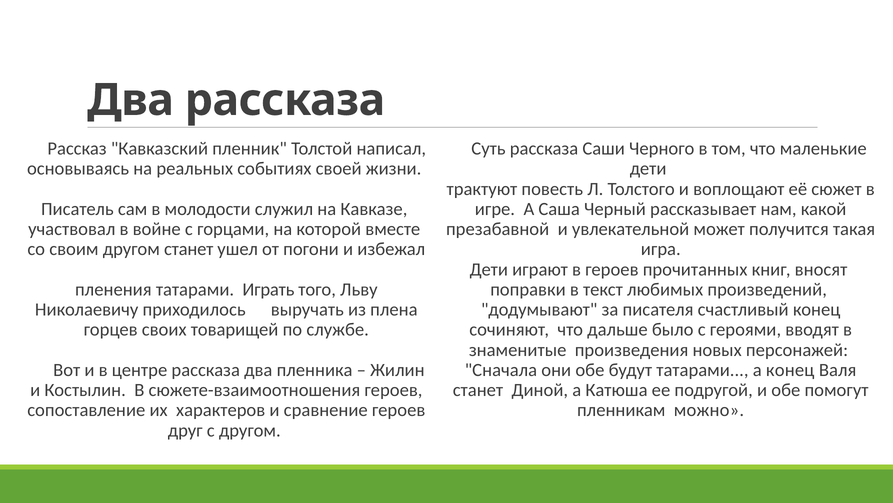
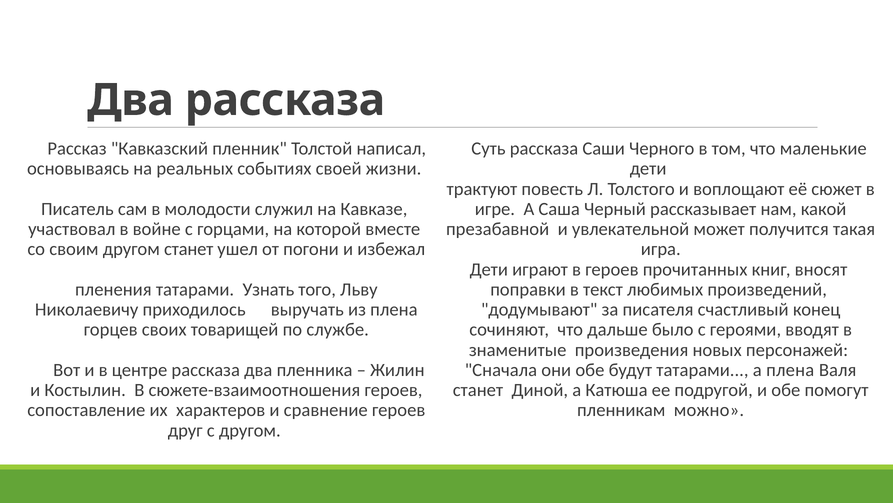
Играть: Играть -> Узнать (268, 289)
а конец: конец -> плена (790, 369)
